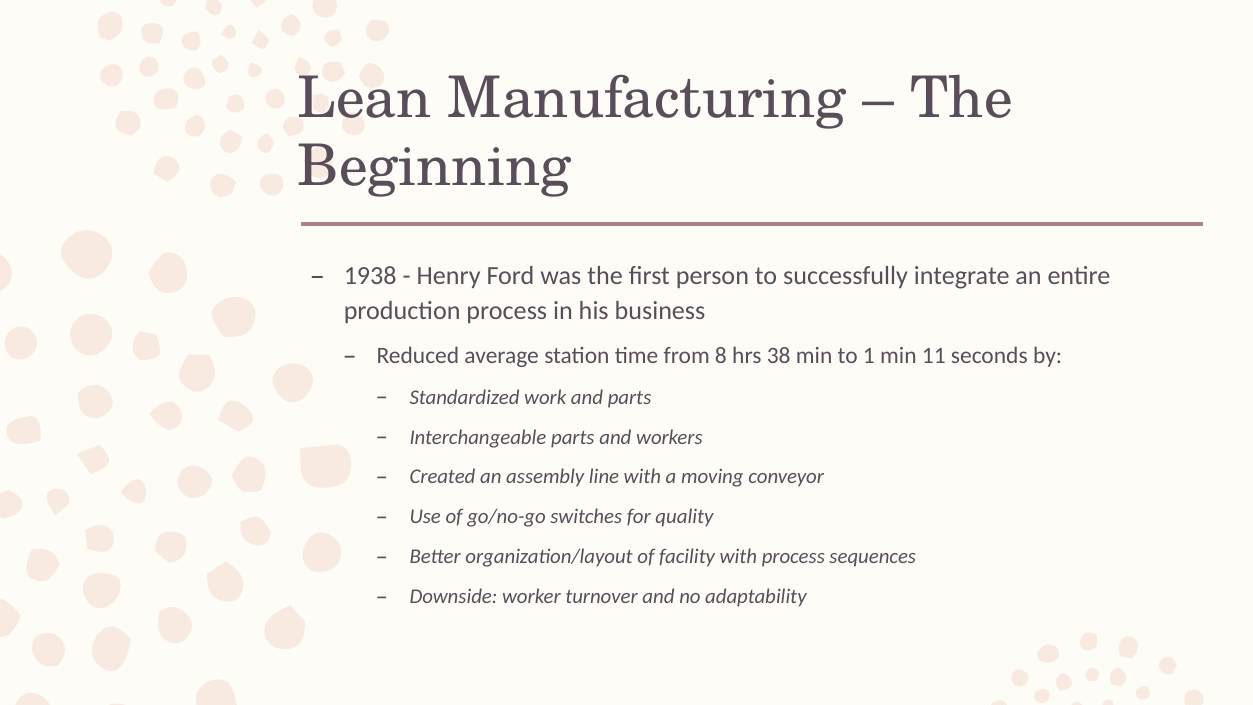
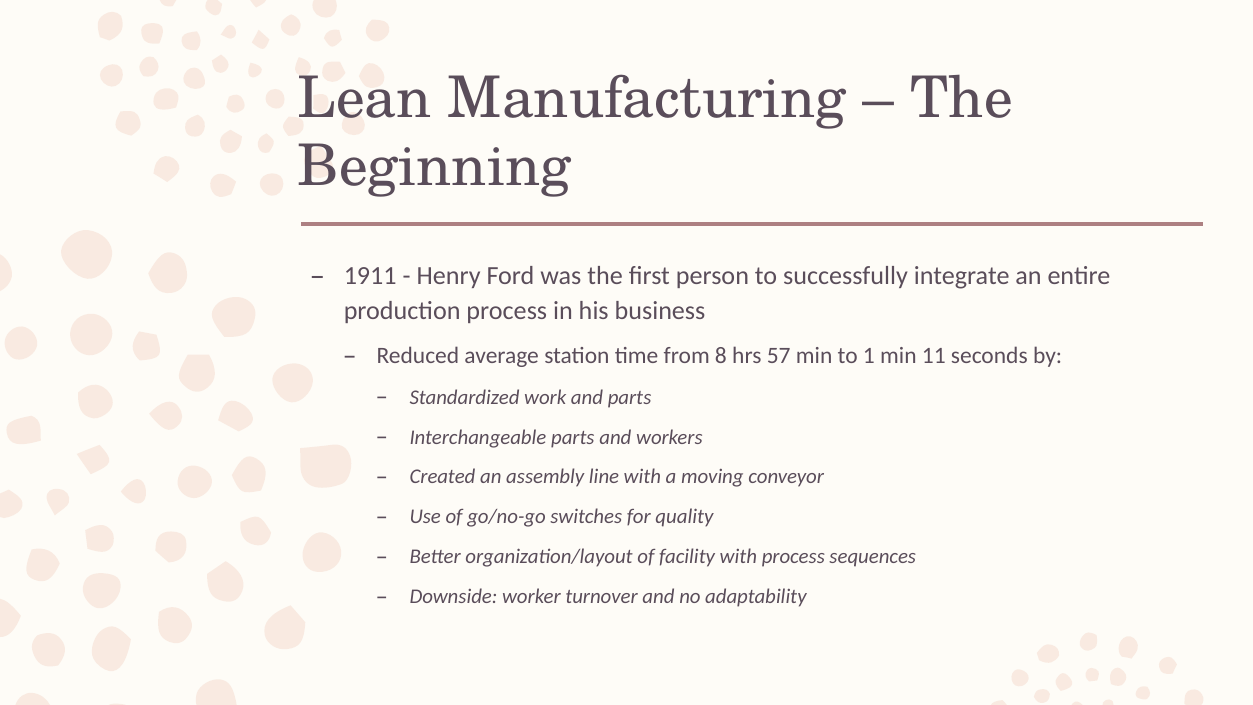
1938: 1938 -> 1911 (370, 276)
38: 38 -> 57 (779, 356)
